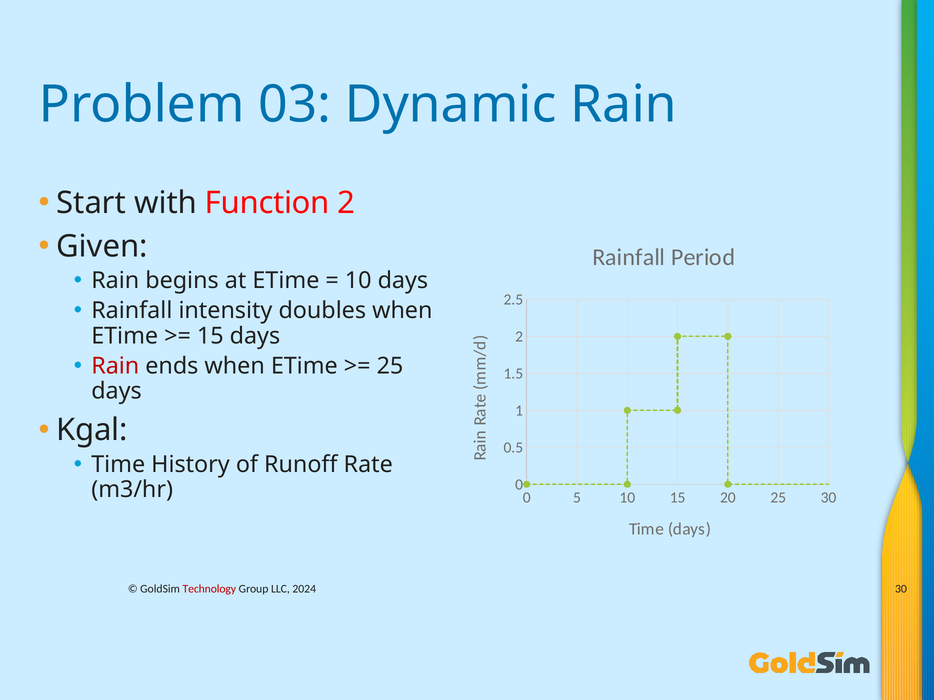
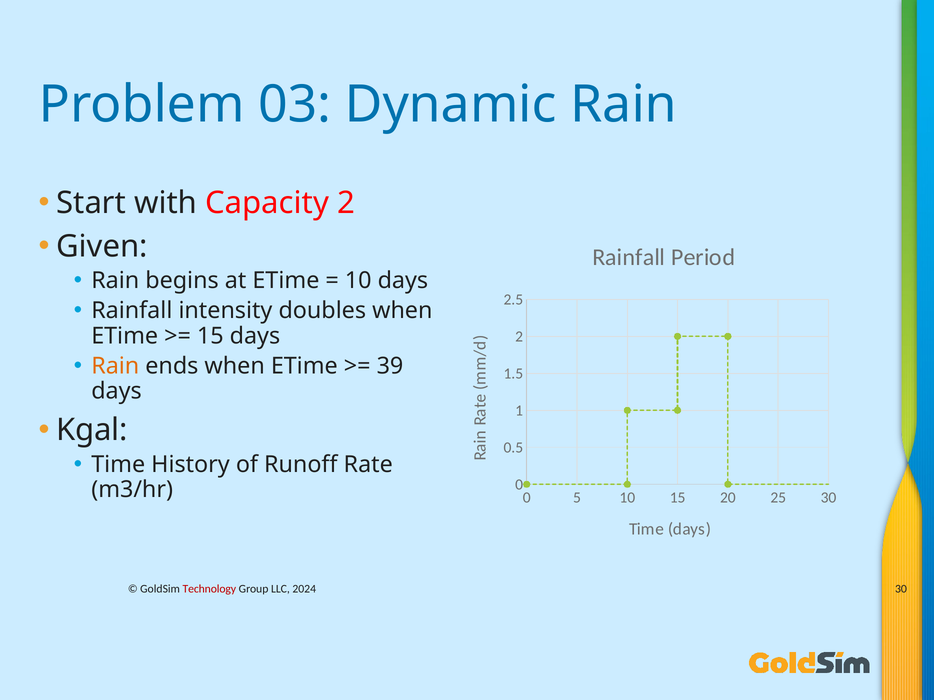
Function: Function -> Capacity (267, 203)
Rain colour: red -> orange (115, 366)
25: 25 -> 39 (390, 366)
